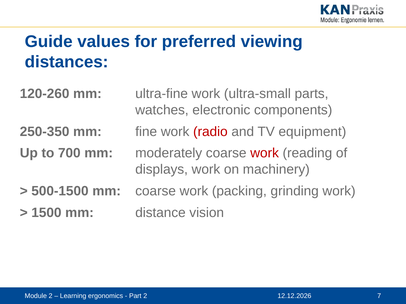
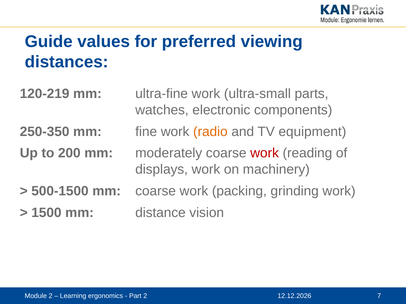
120-260: 120-260 -> 120-219 (45, 94)
radio colour: red -> orange (210, 132)
700: 700 -> 200 (69, 153)
